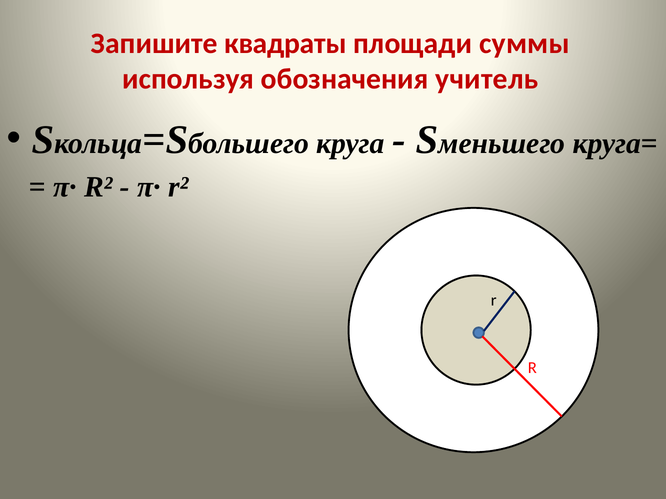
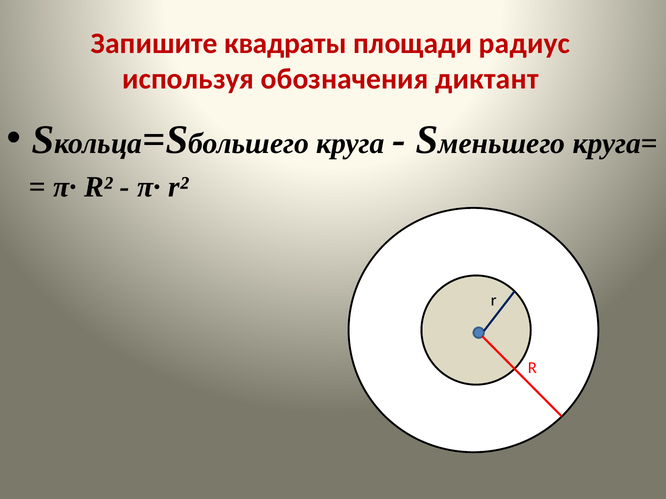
суммы: суммы -> радиус (525, 44)
учитель: учитель -> диктант (487, 79)
